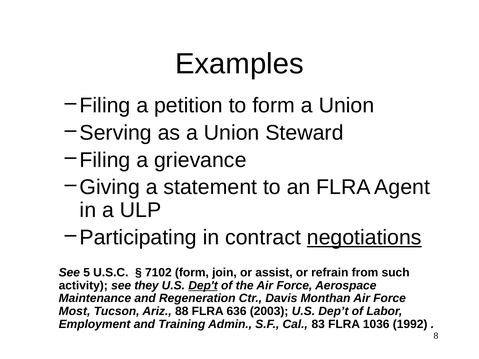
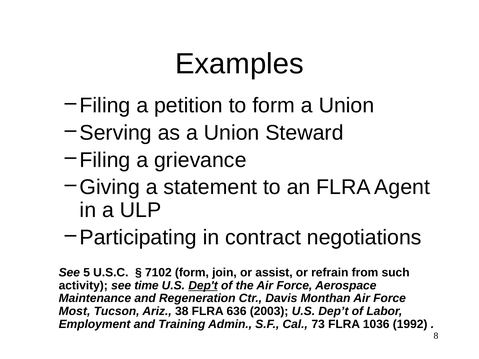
negotiations underline: present -> none (364, 238)
they: they -> time (146, 286)
88: 88 -> 38 (182, 312)
83: 83 -> 73 (318, 324)
